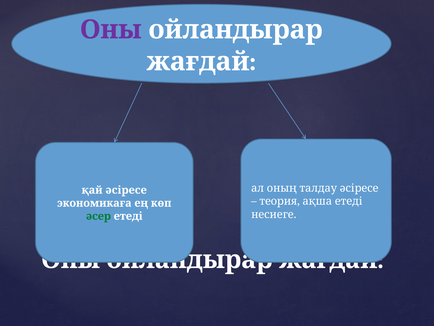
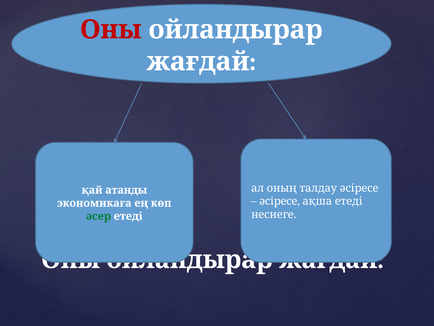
Оны colour: purple -> red (111, 30)
қай әсіресе: әсіресе -> атанды (126, 190)
теория: теория -> әсіресе (280, 201)
